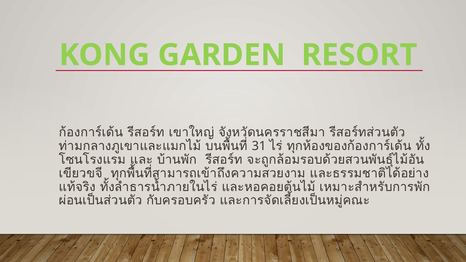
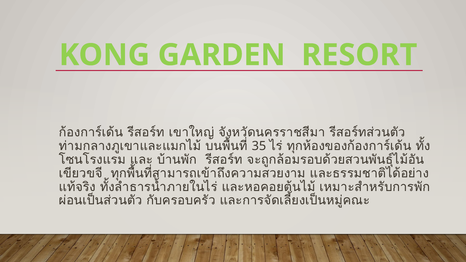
31: 31 -> 35 (259, 146)
